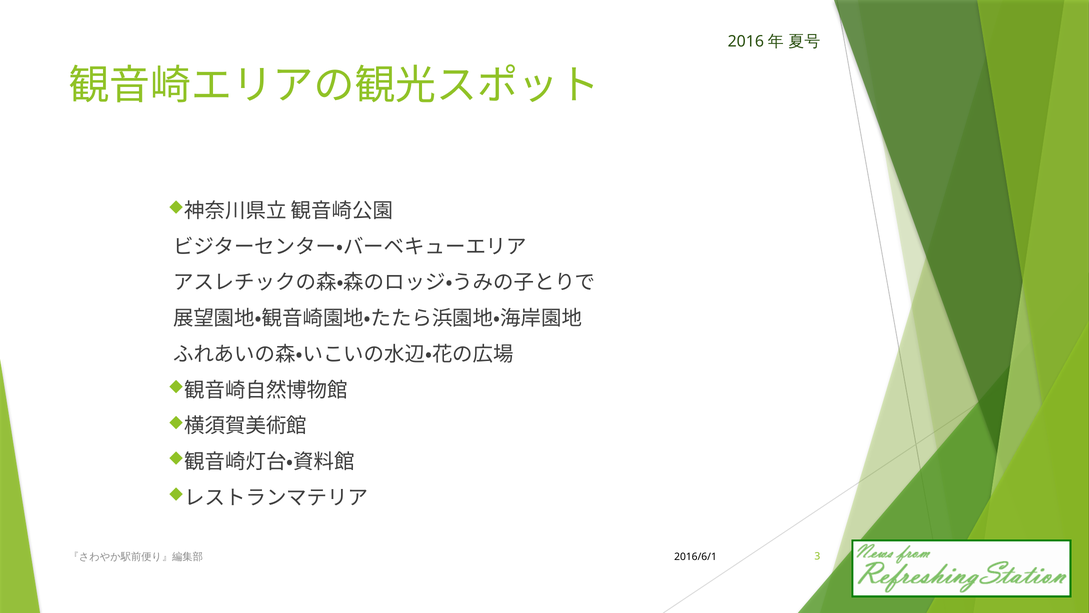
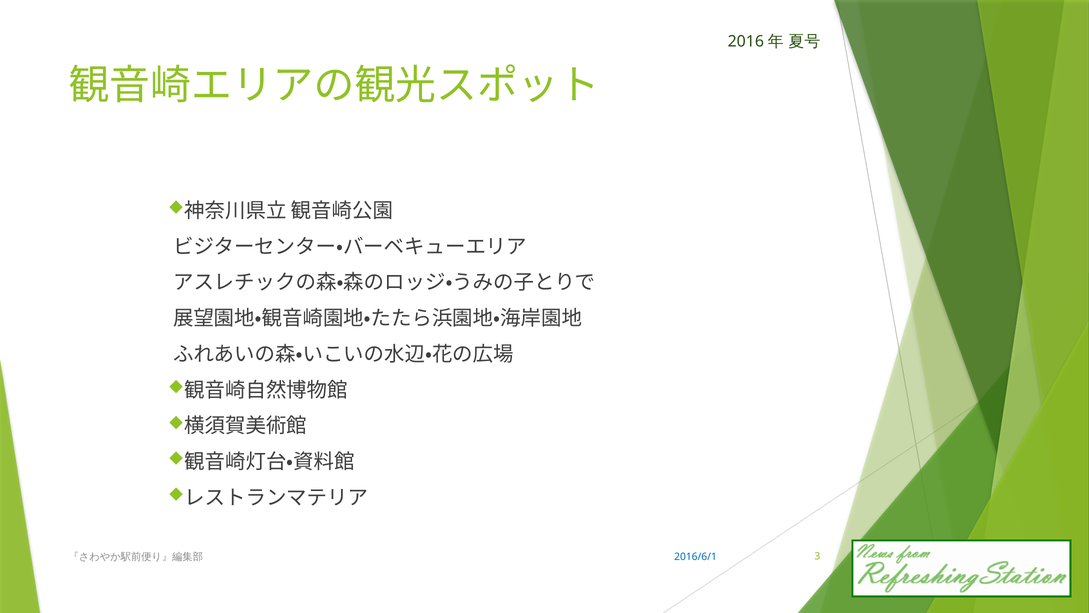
2016/6/1 colour: black -> blue (696, 557)
